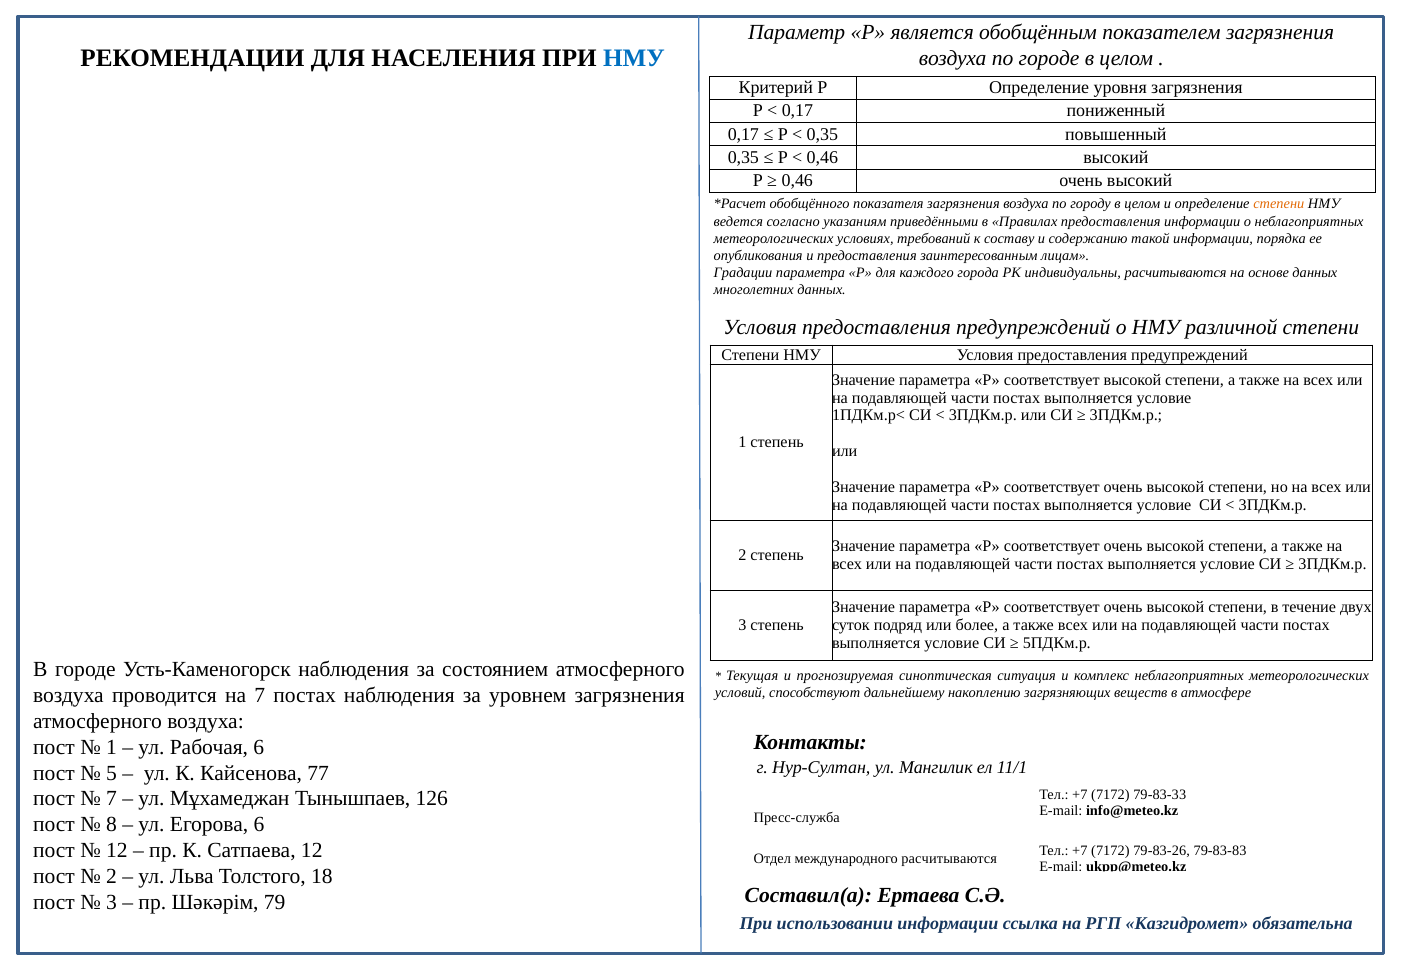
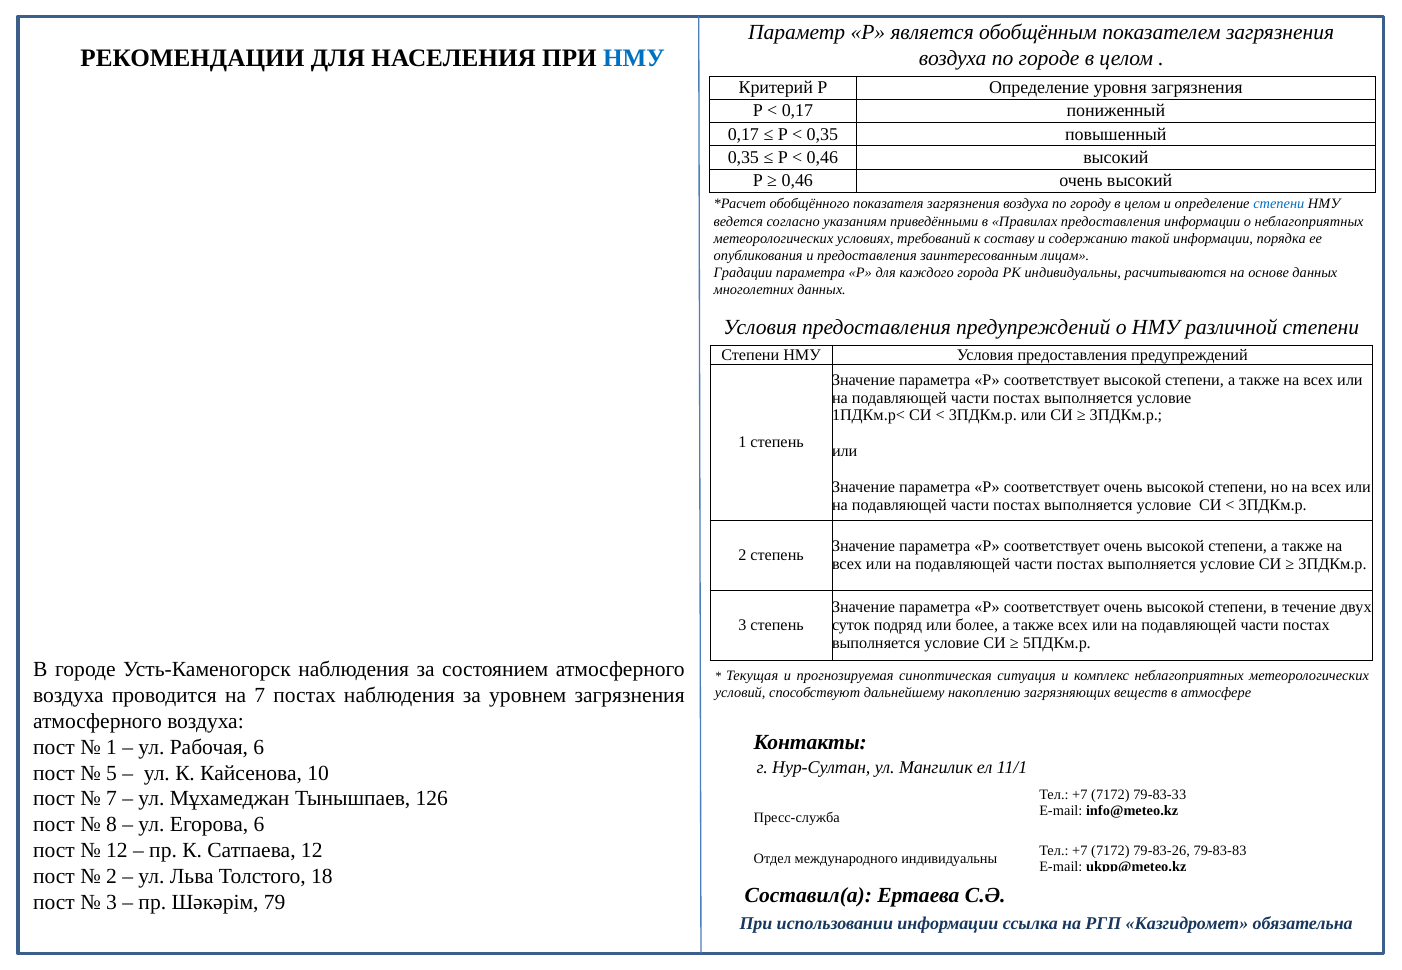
степени colour: orange -> blue (1279, 204)
77: 77 -> 10 (318, 773)
международного расчитываются: расчитываются -> индивидуальны (949, 859)
